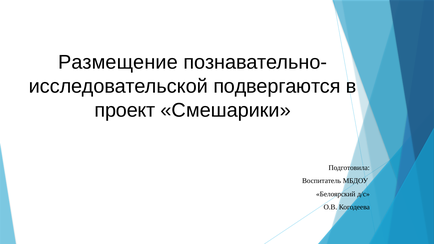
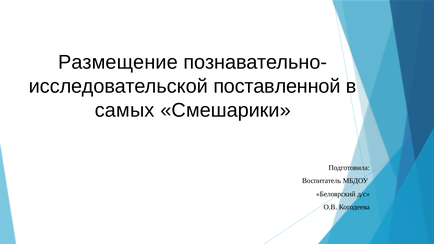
подвергаются: подвергаются -> поставленной (277, 86)
проект: проект -> самых (125, 110)
